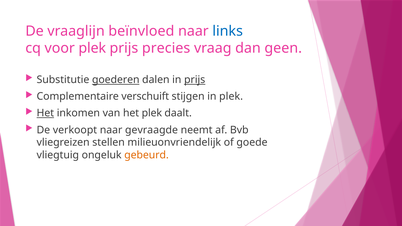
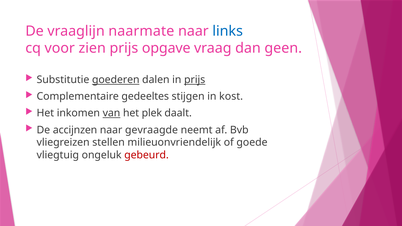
beïnvloed: beïnvloed -> naarmate (141, 31)
voor plek: plek -> zien (92, 48)
precies: precies -> opgave (166, 48)
verschuift: verschuift -> gedeeltes (145, 96)
in plek: plek -> kost (231, 96)
Het underline: present -> none (45, 113)
van underline: none -> present (111, 113)
verkoopt: verkoopt -> accijnzen (75, 130)
gebeurd colour: orange -> red (147, 155)
